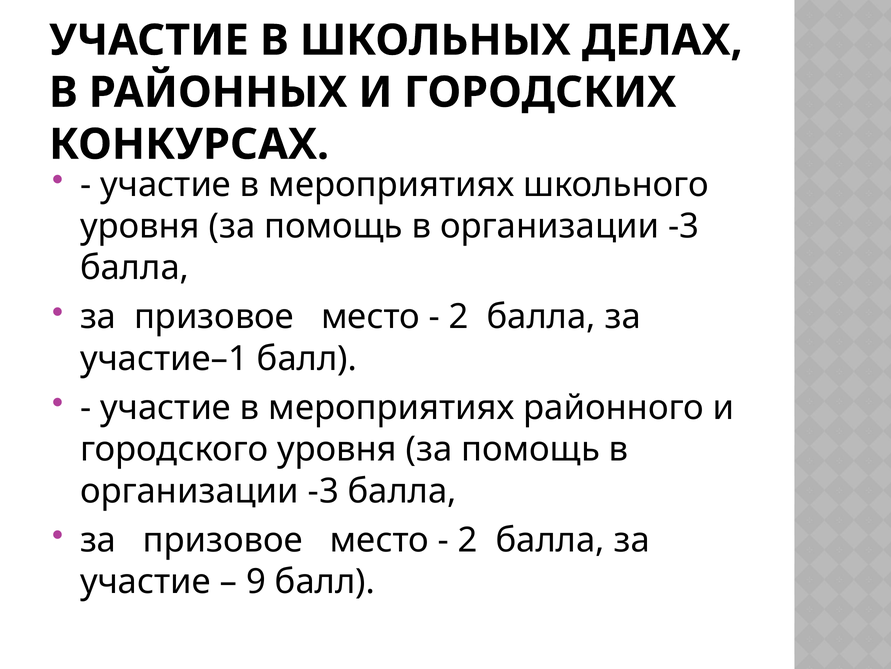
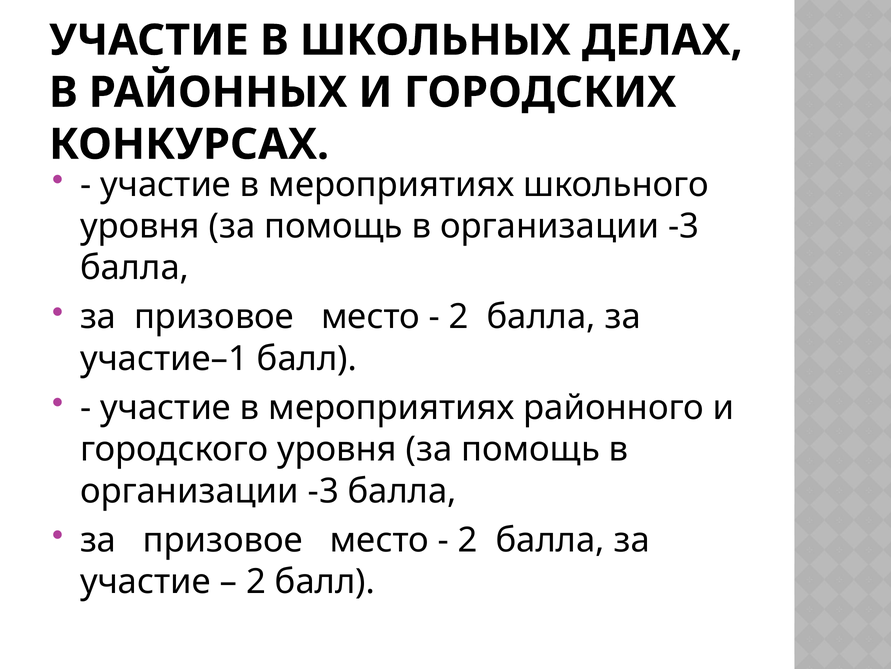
9: 9 -> 2 (256, 581)
